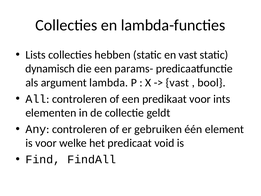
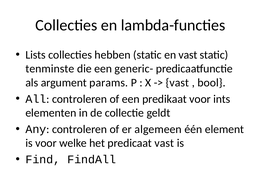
dynamisch: dynamisch -> tenminste (50, 69)
params-: params- -> generic- (134, 69)
lambda: lambda -> params (109, 83)
gebruiken: gebruiken -> algemeen (158, 129)
predicaat void: void -> vast (164, 143)
